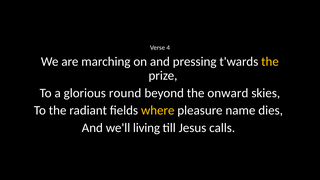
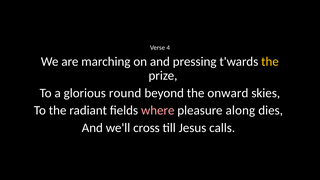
where colour: yellow -> pink (158, 110)
name: name -> along (240, 110)
living: living -> cross (146, 128)
